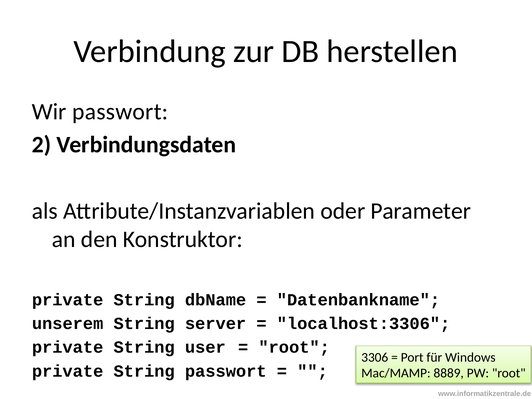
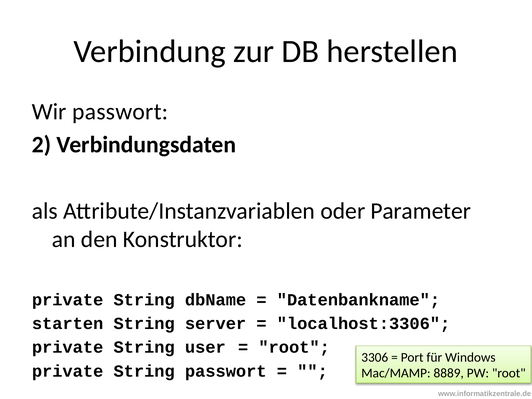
unserem: unserem -> starten (68, 324)
